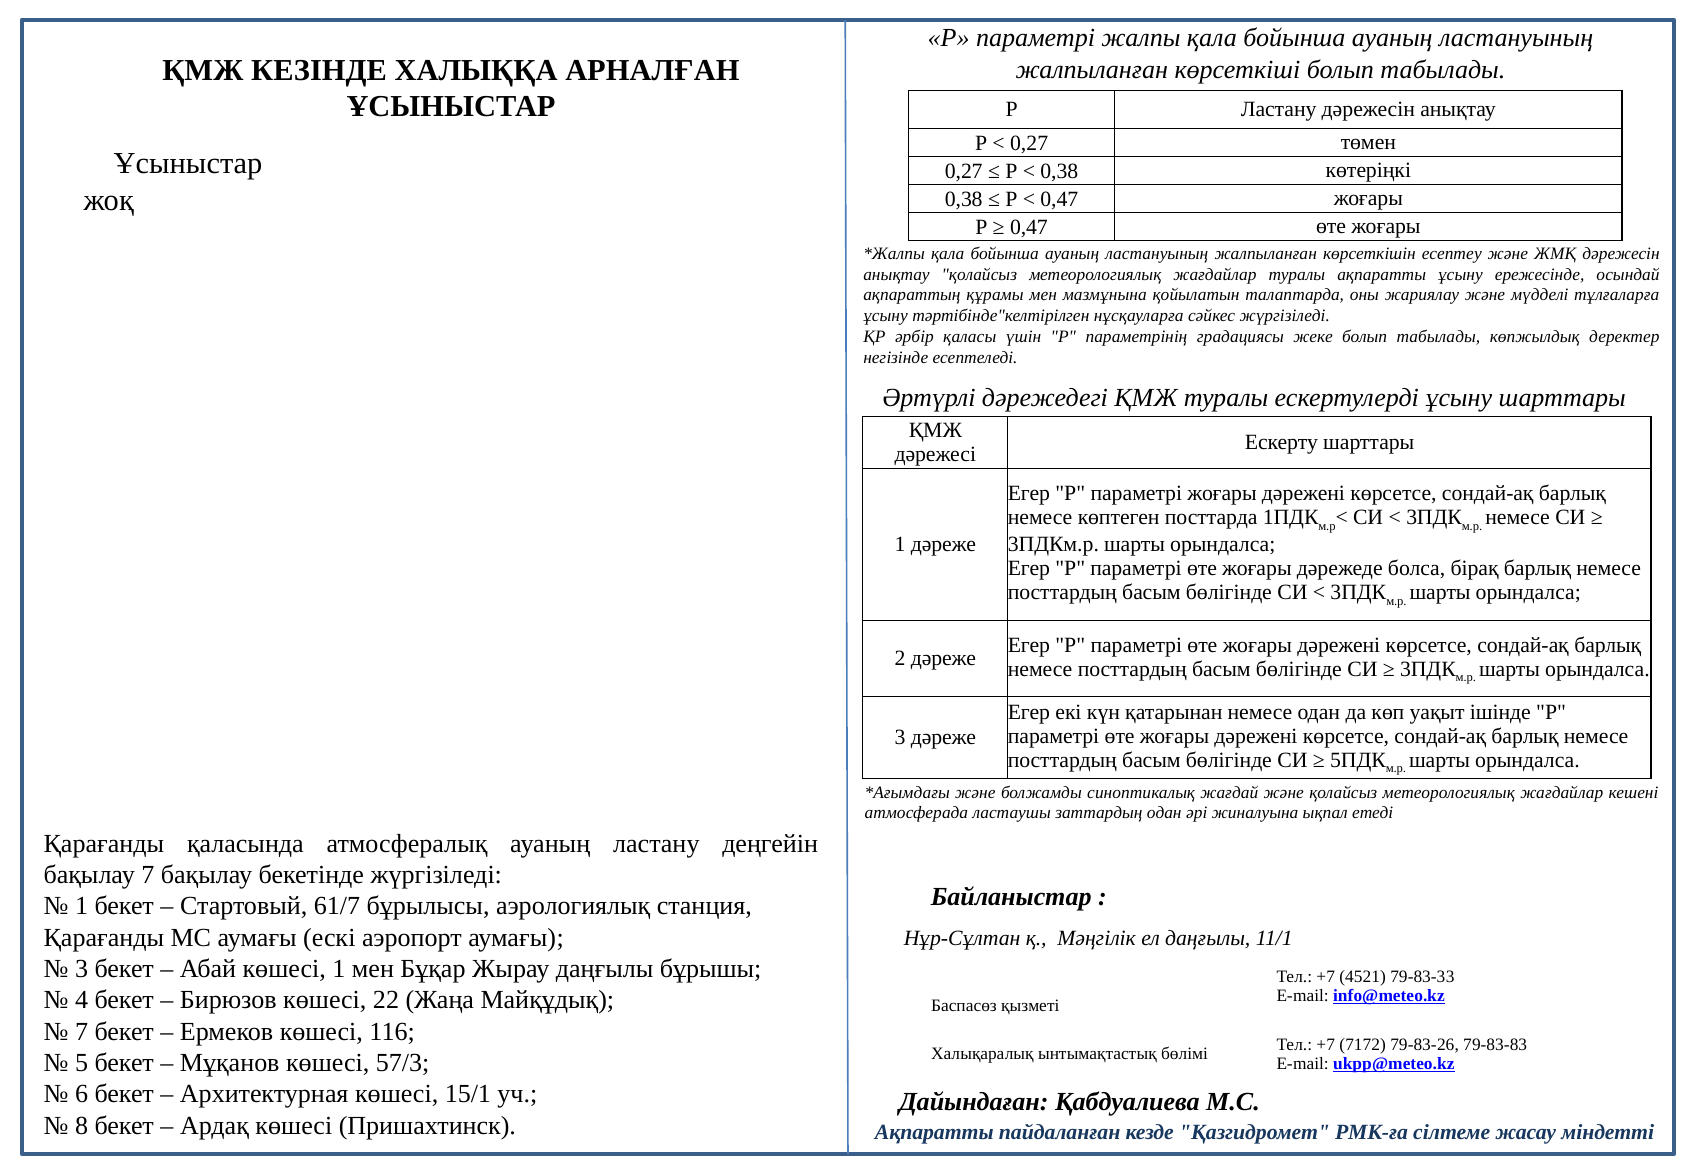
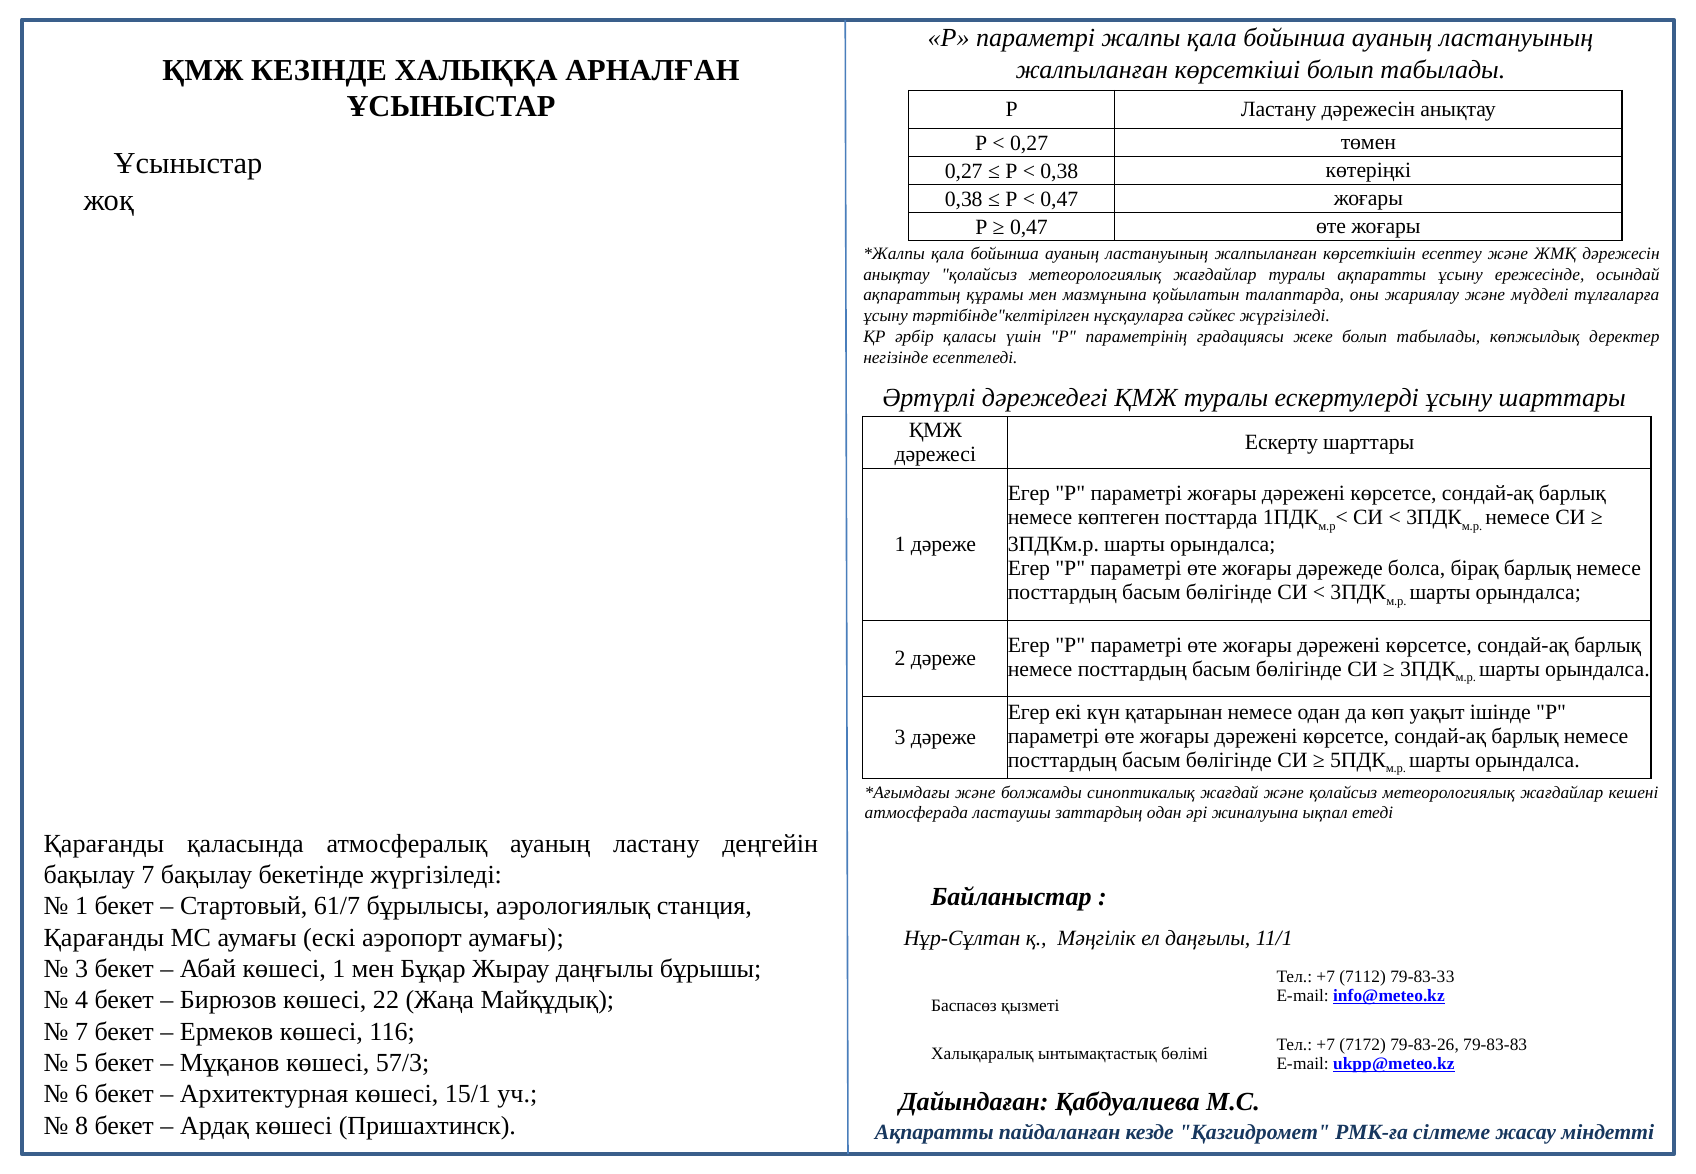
4521: 4521 -> 7112 (1363, 977)
